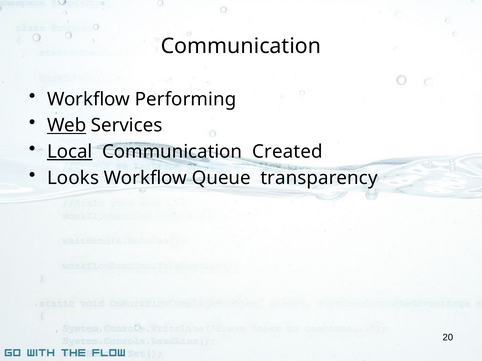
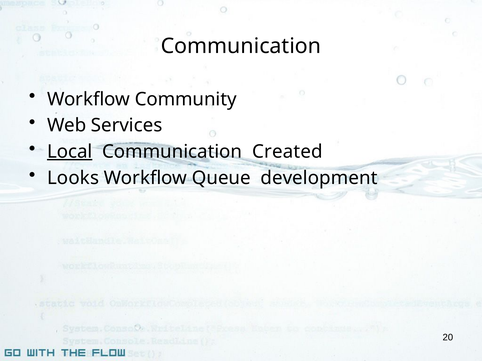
Performing: Performing -> Community (186, 99)
Web underline: present -> none (67, 126)
transparency: transparency -> development (319, 178)
